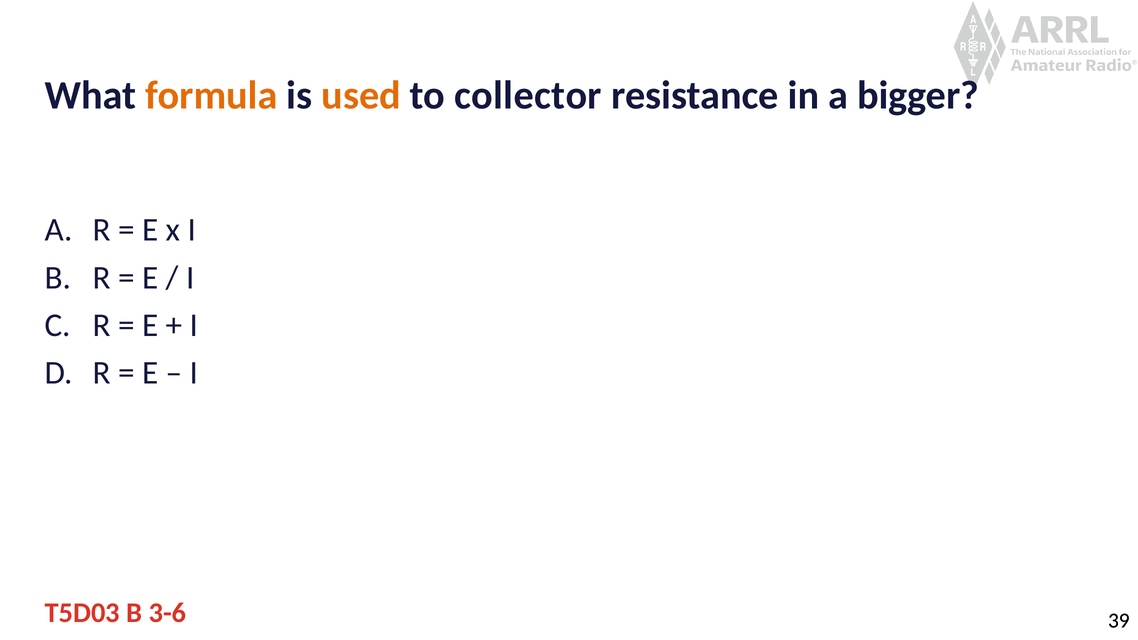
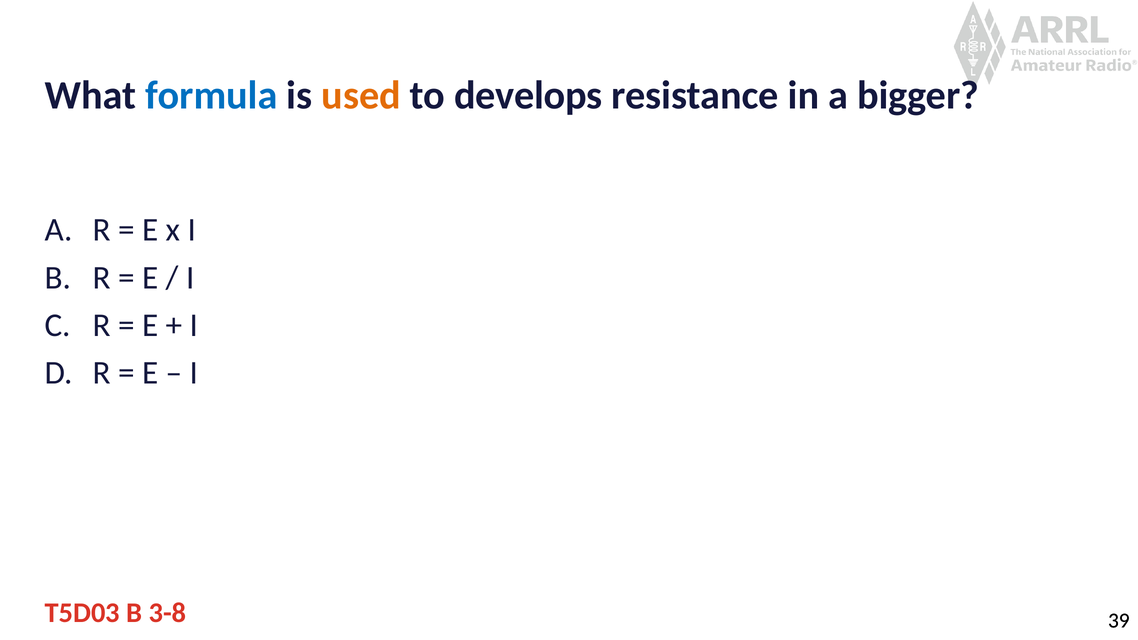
formula colour: orange -> blue (211, 96)
collector: collector -> develops (528, 96)
3-6: 3-6 -> 3-8 (167, 613)
